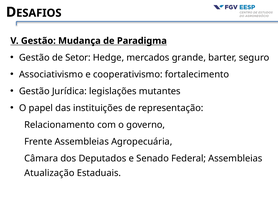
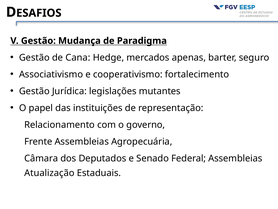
Setor: Setor -> Cana (78, 57)
grande: grande -> apenas (189, 57)
